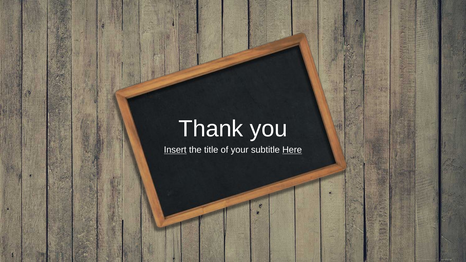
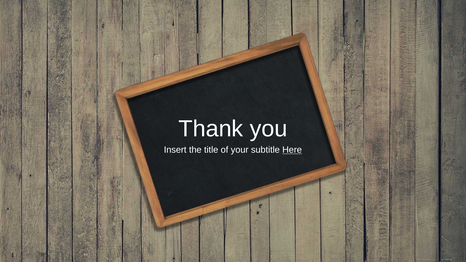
Insert underline: present -> none (175, 150)
